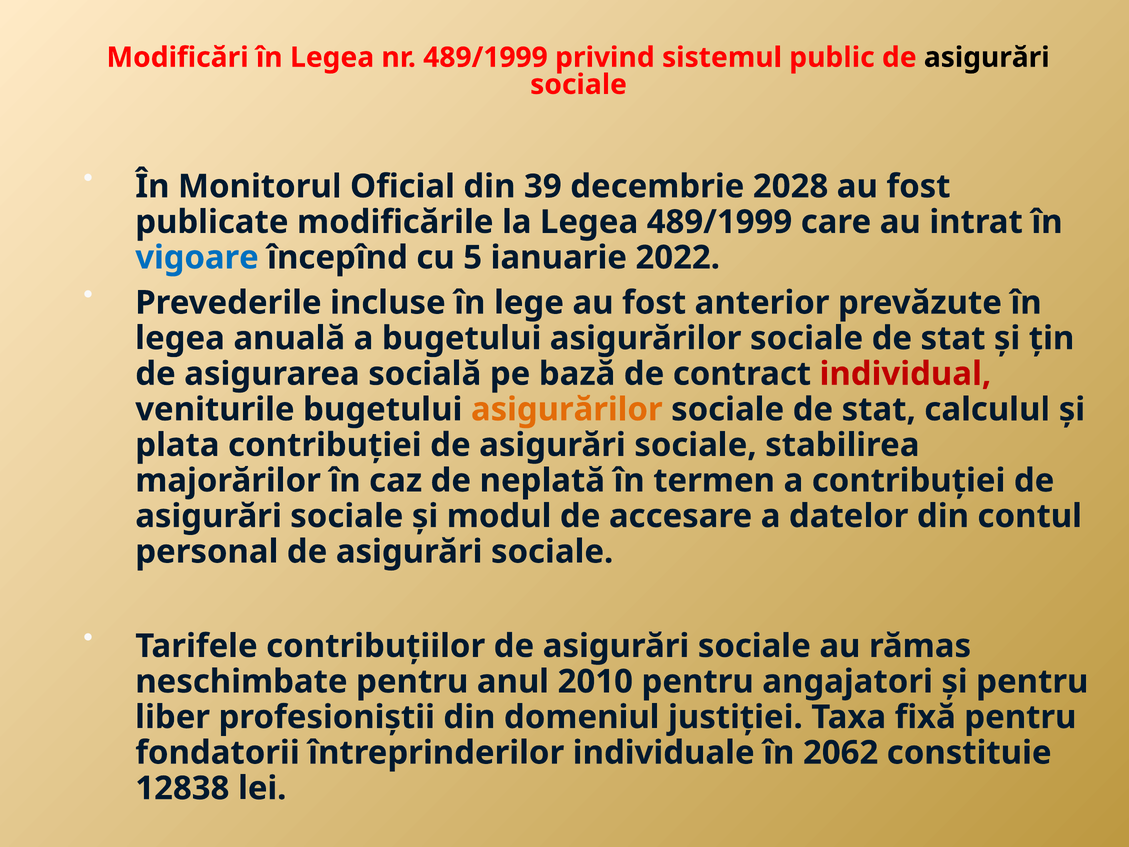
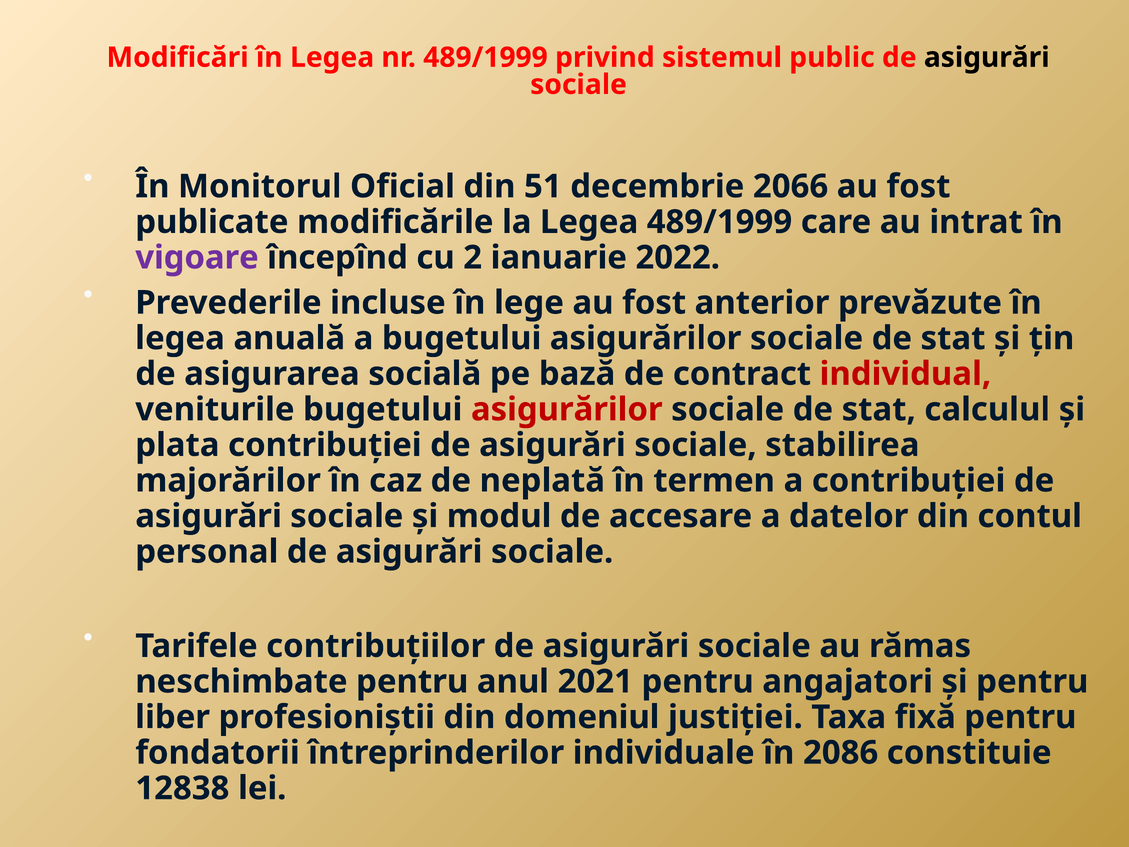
39: 39 -> 51 (543, 186)
2028: 2028 -> 2066 (791, 186)
vigoare colour: blue -> purple (197, 258)
5: 5 -> 2 (473, 258)
asigurărilor colour: orange -> red (567, 409)
2010: 2010 -> 2021 (595, 681)
2062: 2062 -> 2086 (841, 753)
